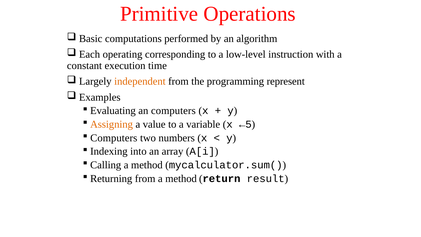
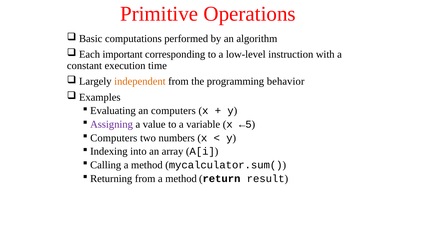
operating: operating -> important (123, 54)
represent: represent -> behavior (286, 81)
Assigning colour: orange -> purple (112, 124)
